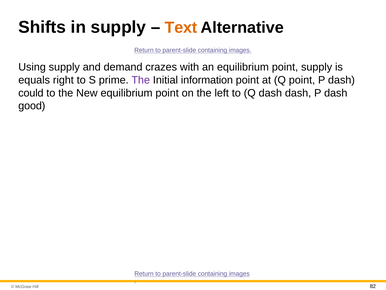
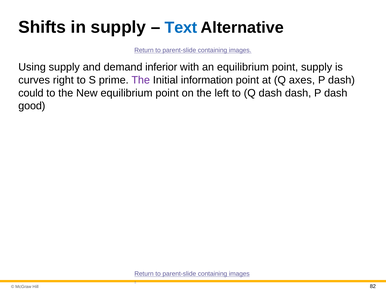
Text colour: orange -> blue (181, 27)
crazes: crazes -> inferior (161, 67)
equals: equals -> curves (34, 80)
Q point: point -> axes (302, 80)
